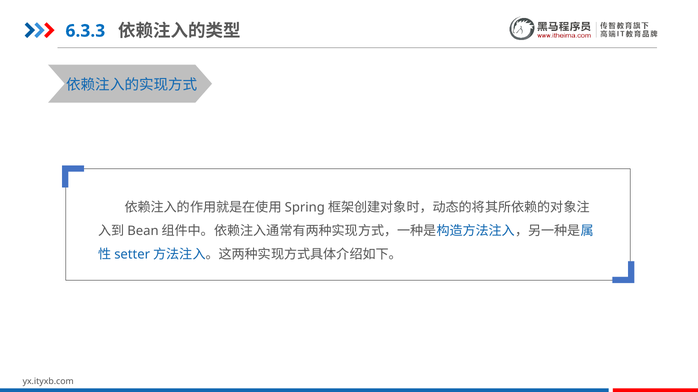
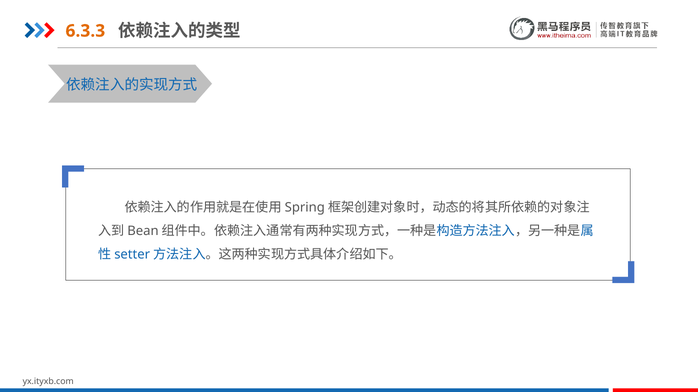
6.3.3 colour: blue -> orange (85, 31)
